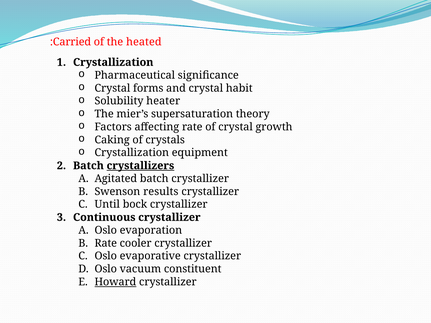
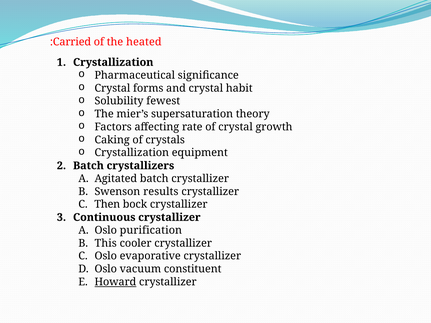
heater: heater -> fewest (163, 101)
crystallizers underline: present -> none (140, 166)
Until: Until -> Then (107, 205)
evaporation: evaporation -> purification (151, 230)
Rate: Rate -> This (106, 243)
